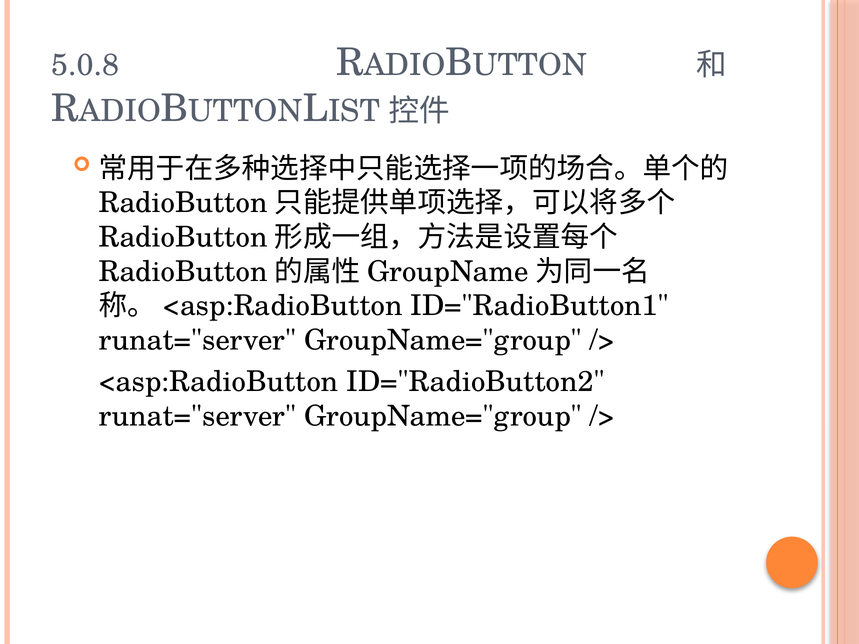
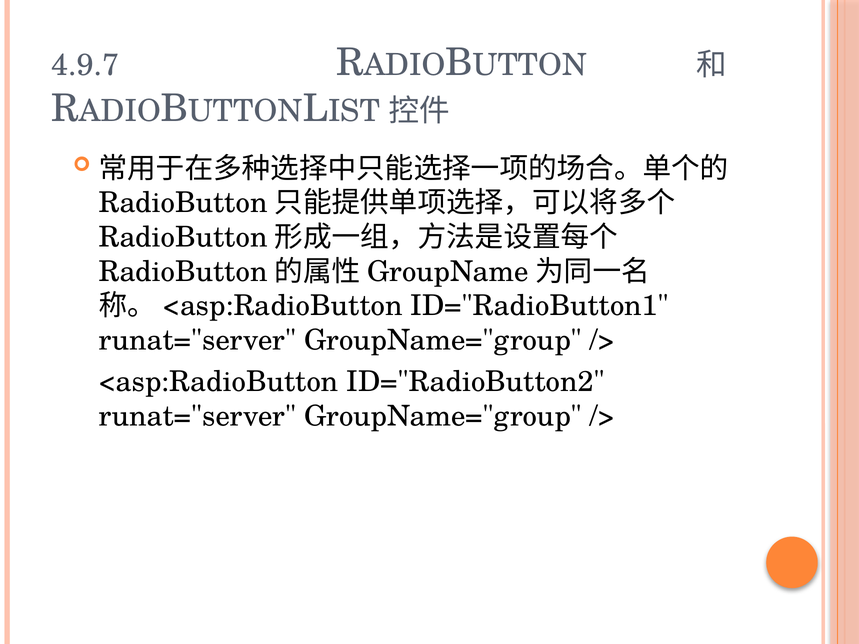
5.0.8: 5.0.8 -> 4.9.7 (85, 65)
